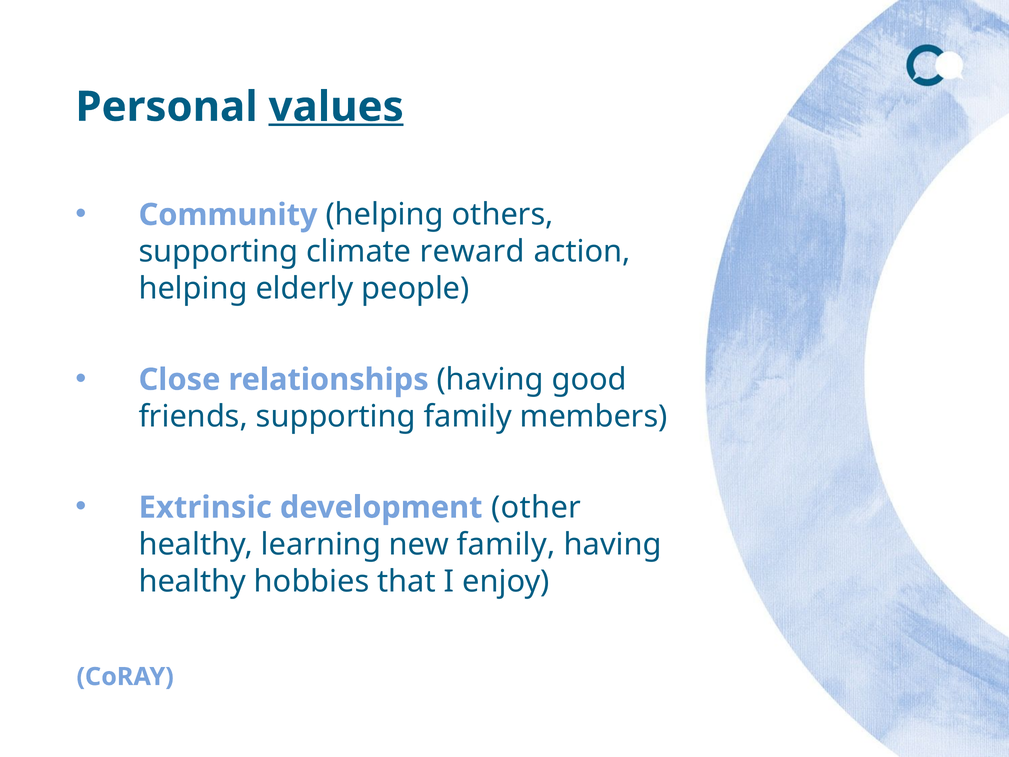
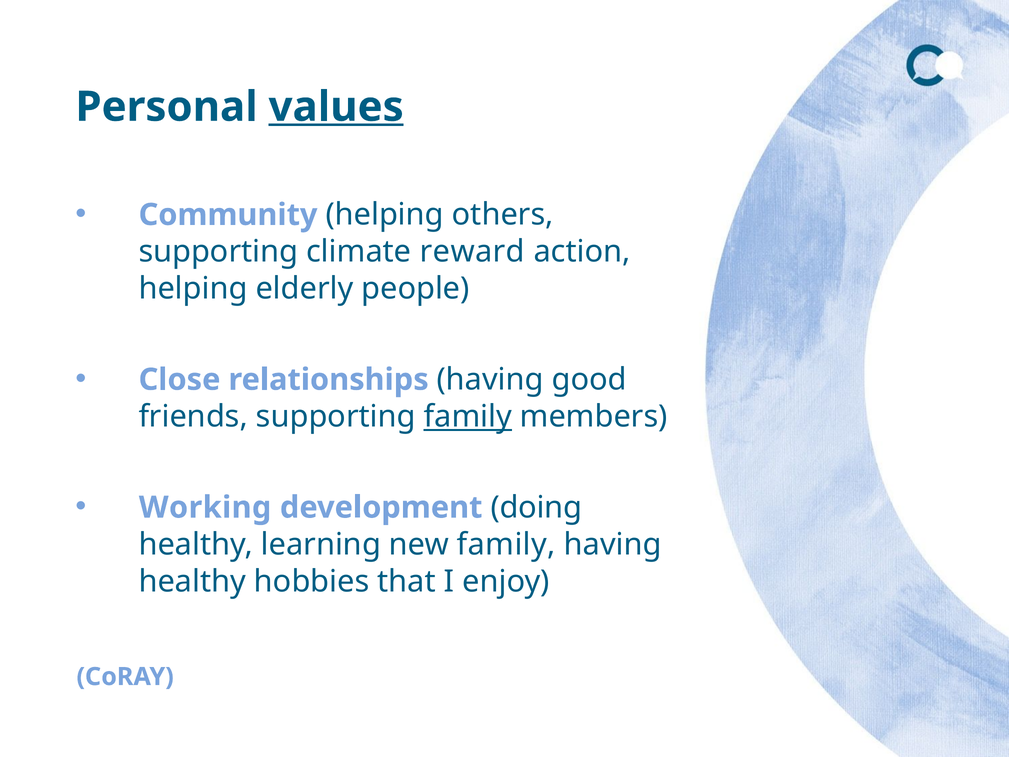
family underline: none -> present (468, 417)
Extrinsic: Extrinsic -> Working (205, 507)
other: other -> doing (536, 507)
